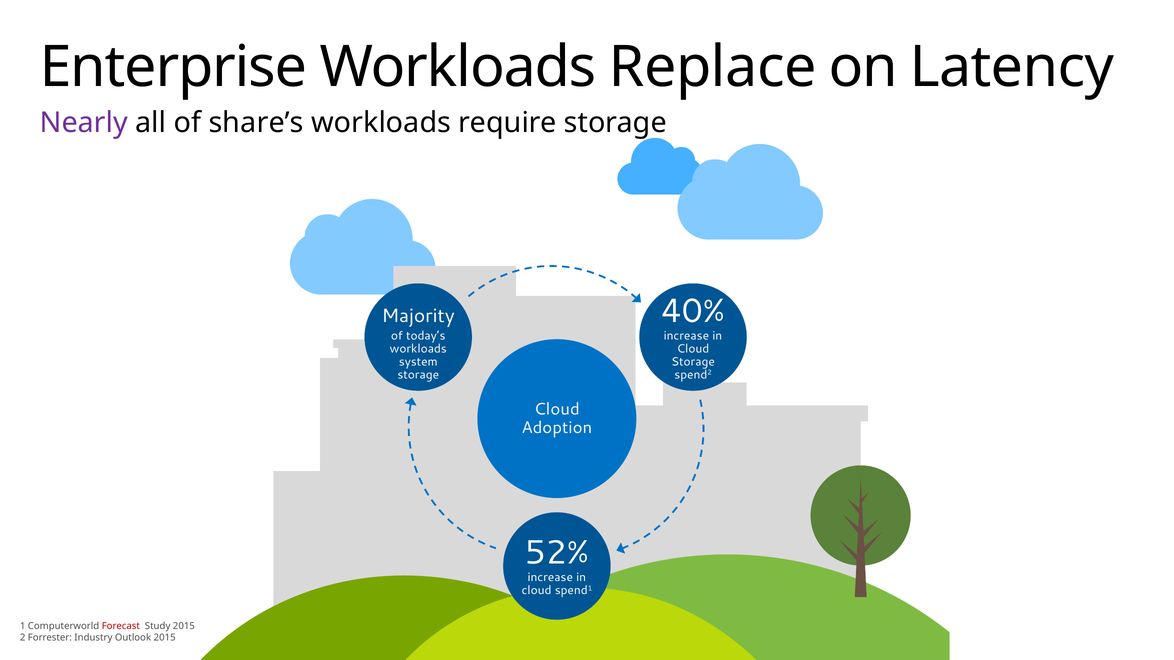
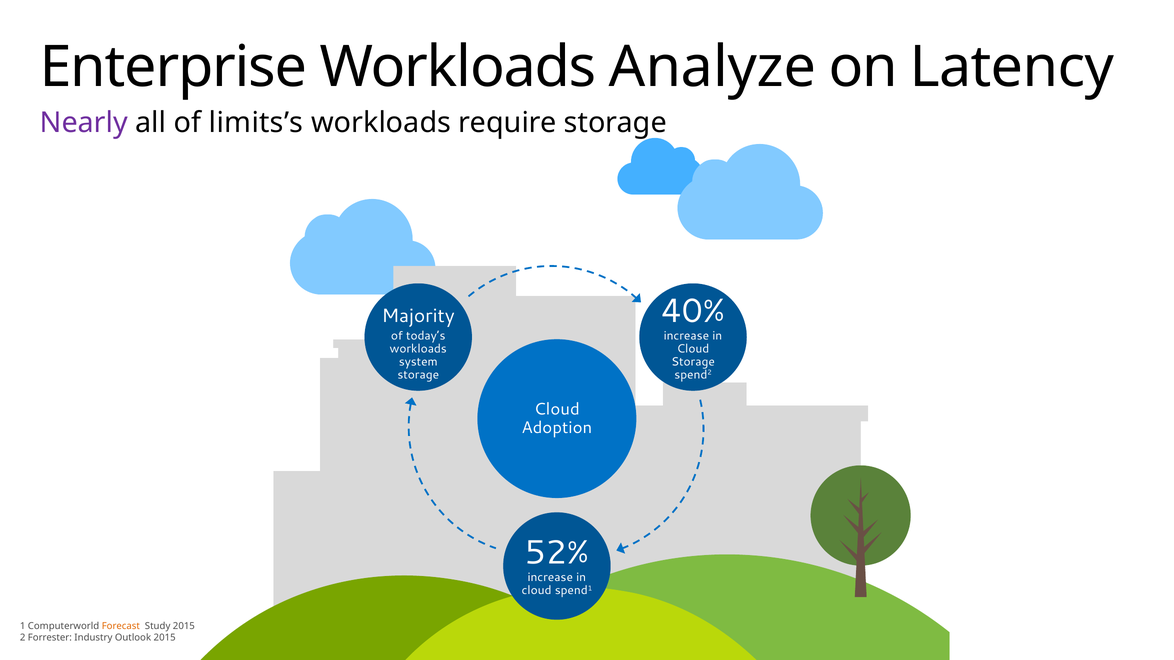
Replace: Replace -> Analyze (713, 67)
share’s: share’s -> limits’s (256, 123)
Forecast colour: red -> orange (121, 626)
